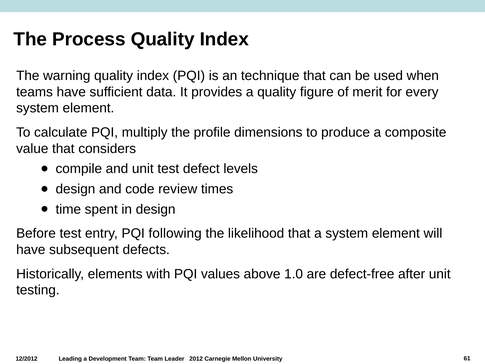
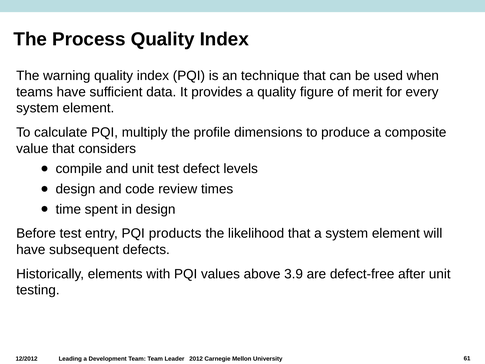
following: following -> products (175, 233)
1.0: 1.0 -> 3.9 (294, 274)
